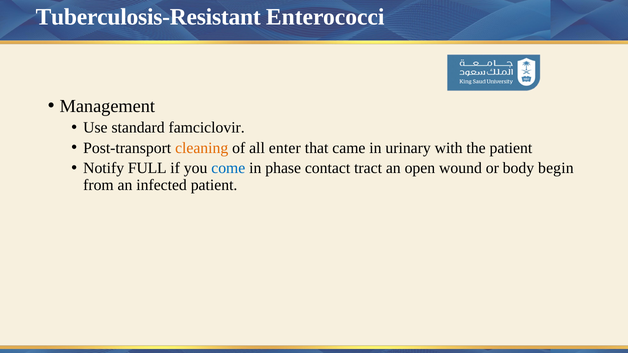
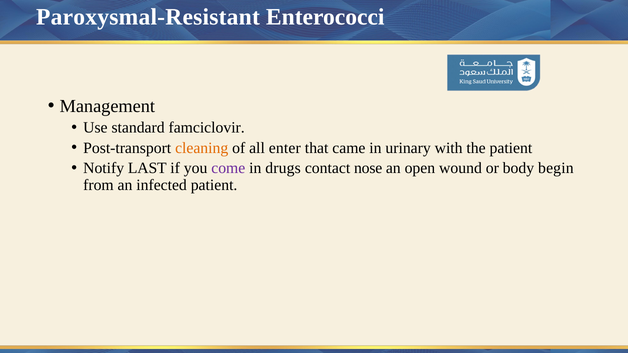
Tuberculosis-Resistant: Tuberculosis-Resistant -> Paroxysmal-Resistant (148, 17)
FULL: FULL -> LAST (147, 168)
come colour: blue -> purple (228, 168)
phase: phase -> drugs (283, 168)
tract: tract -> nose (368, 168)
